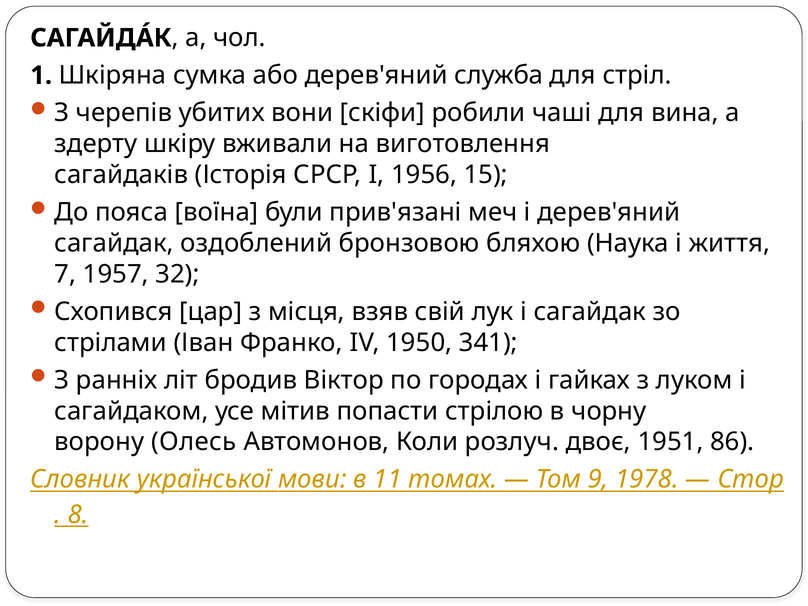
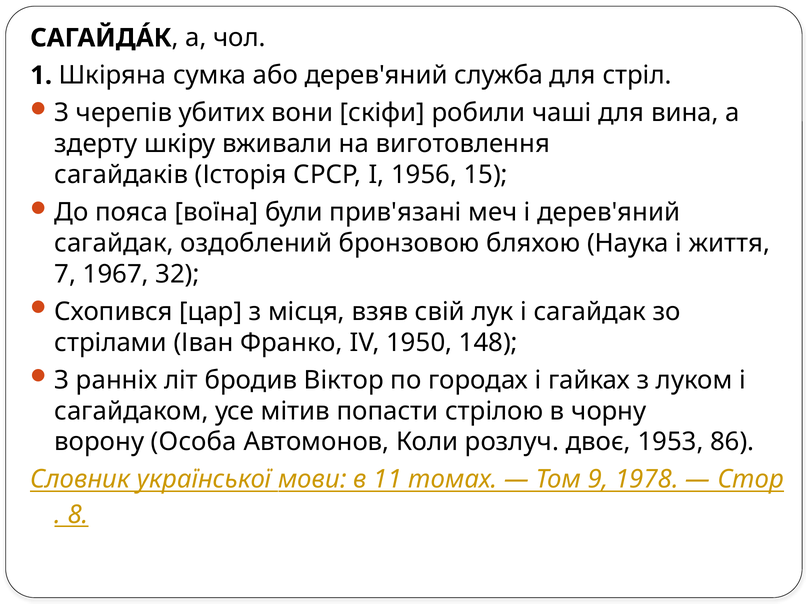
1957: 1957 -> 1967 (116, 274)
341: 341 -> 148 (488, 343)
Олесь: Олесь -> Особа (194, 442)
1951: 1951 -> 1953 (670, 442)
